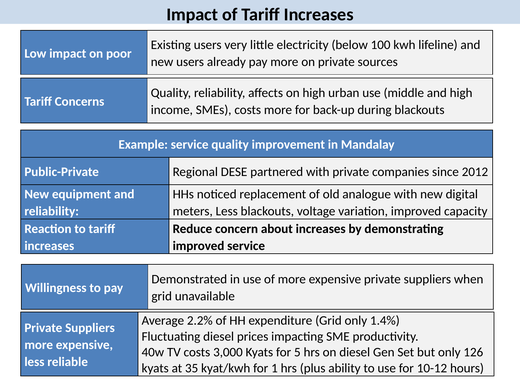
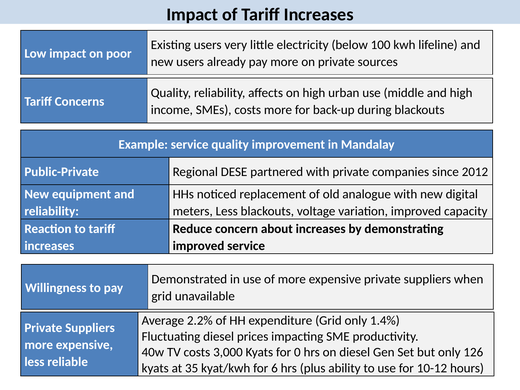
5: 5 -> 0 (297, 352)
1: 1 -> 6 (274, 368)
